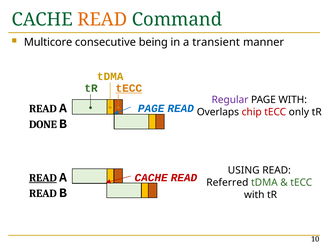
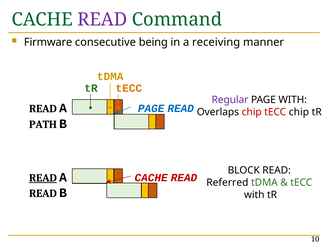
READ colour: orange -> purple (102, 19)
Multicore: Multicore -> Firmware (48, 42)
transient: transient -> receiving (216, 42)
tECC underline: present -> none (129, 88)
tECC only: only -> chip (299, 112)
DONE: DONE -> PATH (43, 124)
USING: USING -> BLOCK (244, 170)
